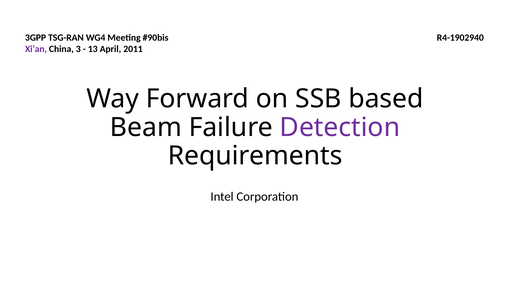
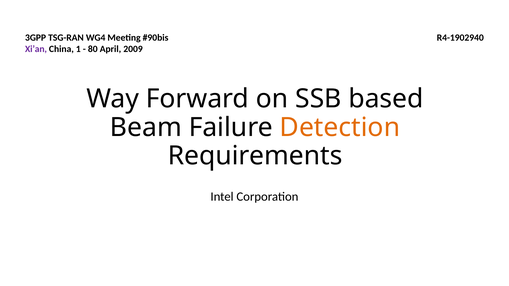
3: 3 -> 1 (78, 49)
13: 13 -> 80 (93, 49)
2011: 2011 -> 2009 (133, 49)
Detection colour: purple -> orange (340, 127)
